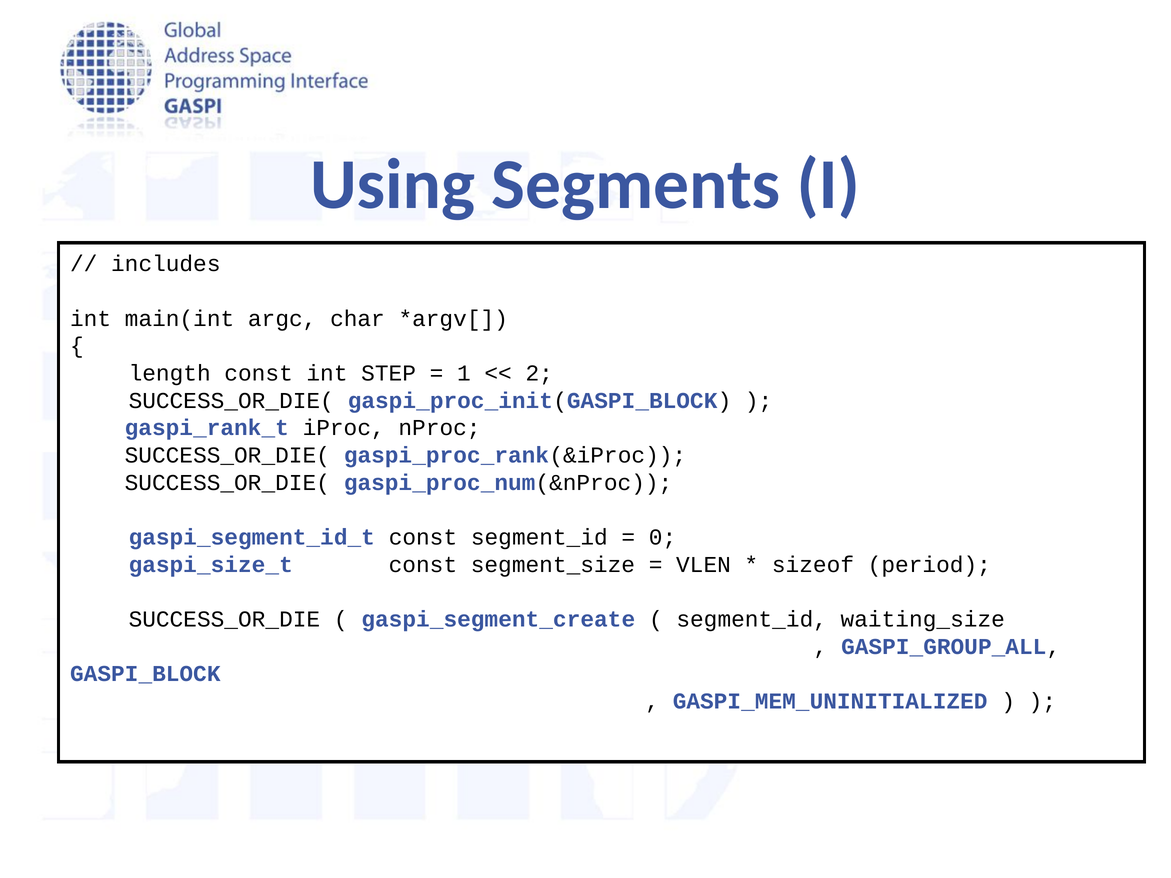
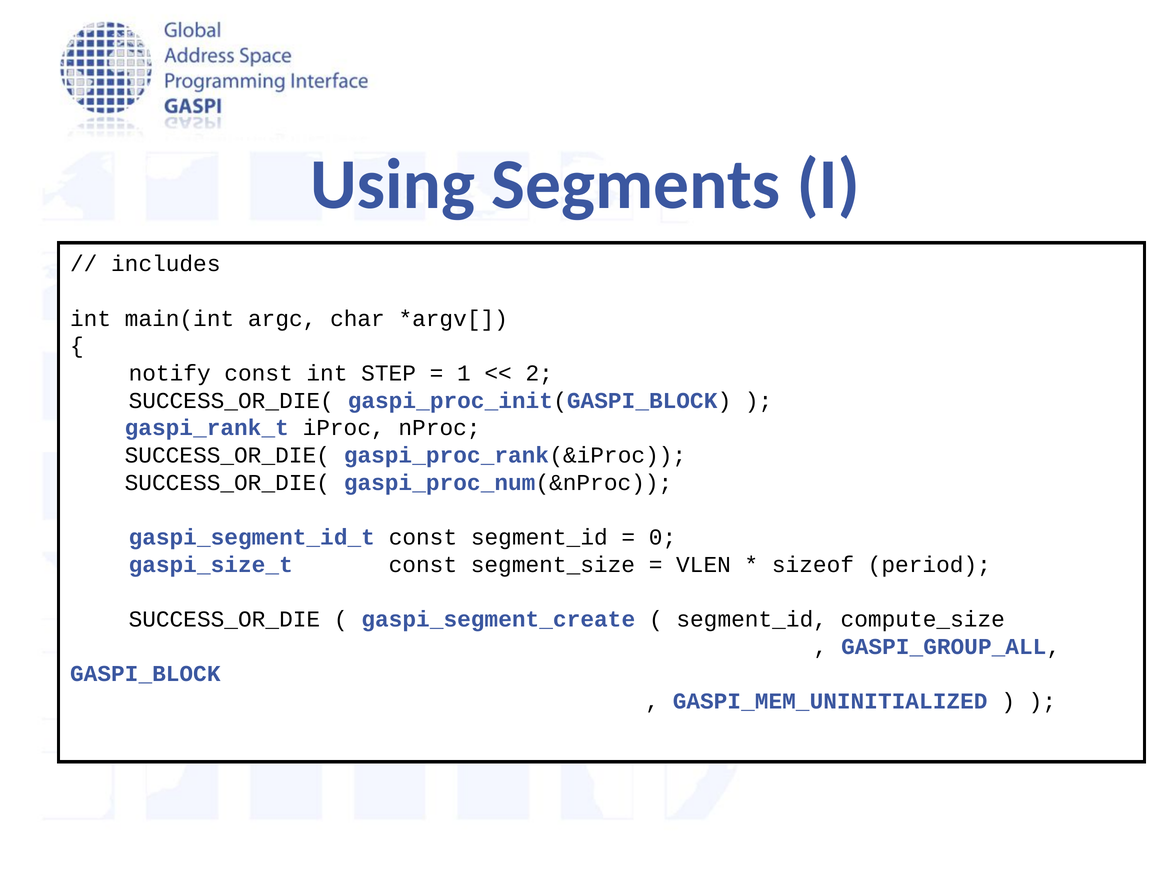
length: length -> notify (170, 373)
waiting_size: waiting_size -> compute_size (923, 619)
